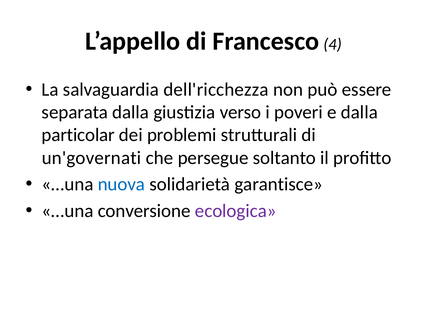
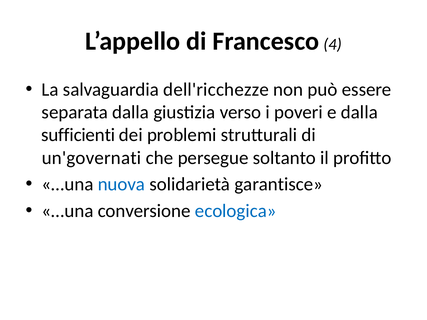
dell'ricchezza: dell'ricchezza -> dell'ricchezze (216, 90)
particolar: particolar -> sufficienti (78, 135)
ecologica colour: purple -> blue (236, 211)
